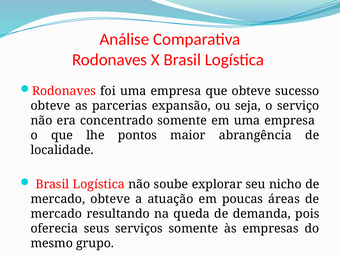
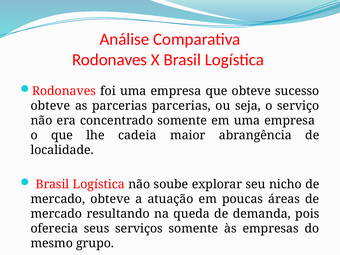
parcerias expansão: expansão -> parcerias (181, 106)
pontos: pontos -> cadeia (137, 135)
